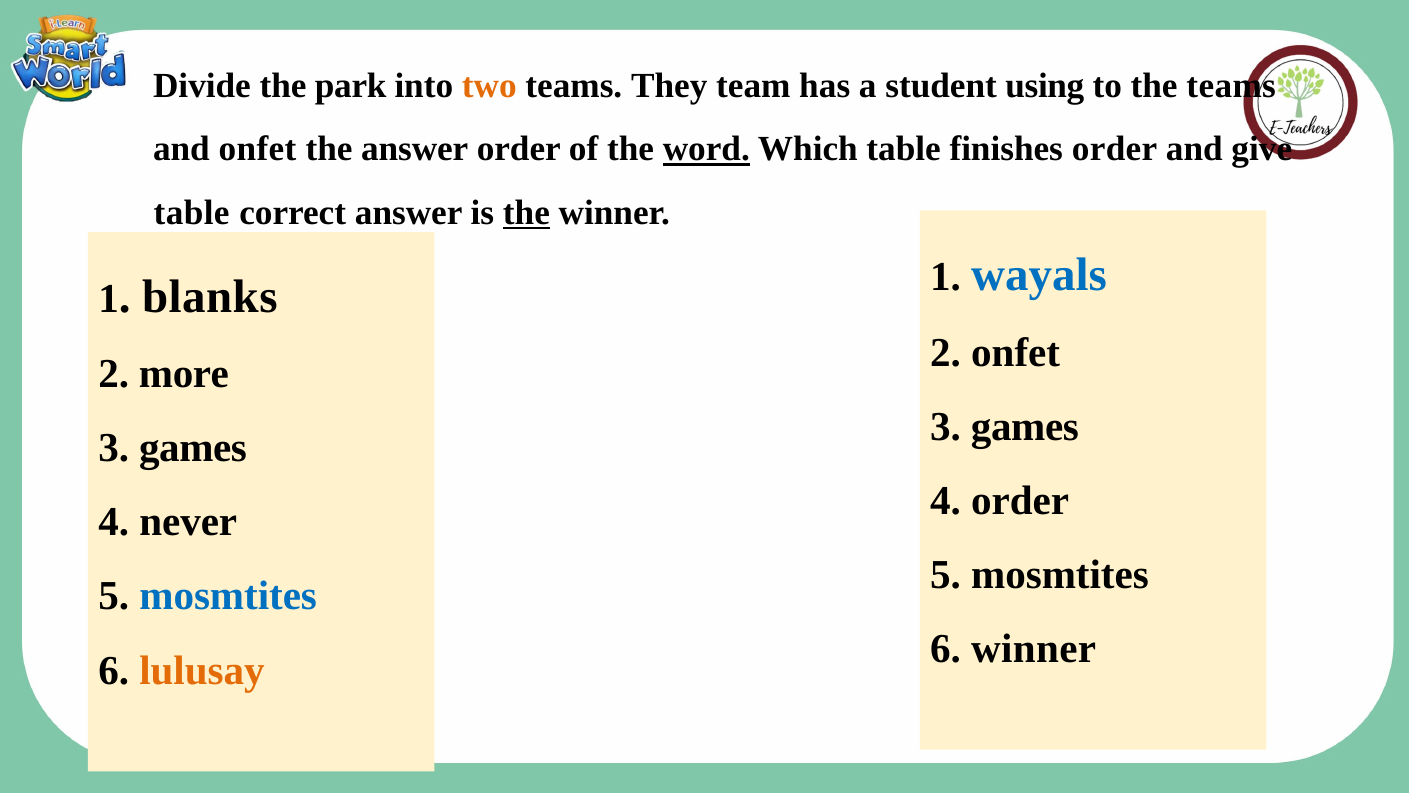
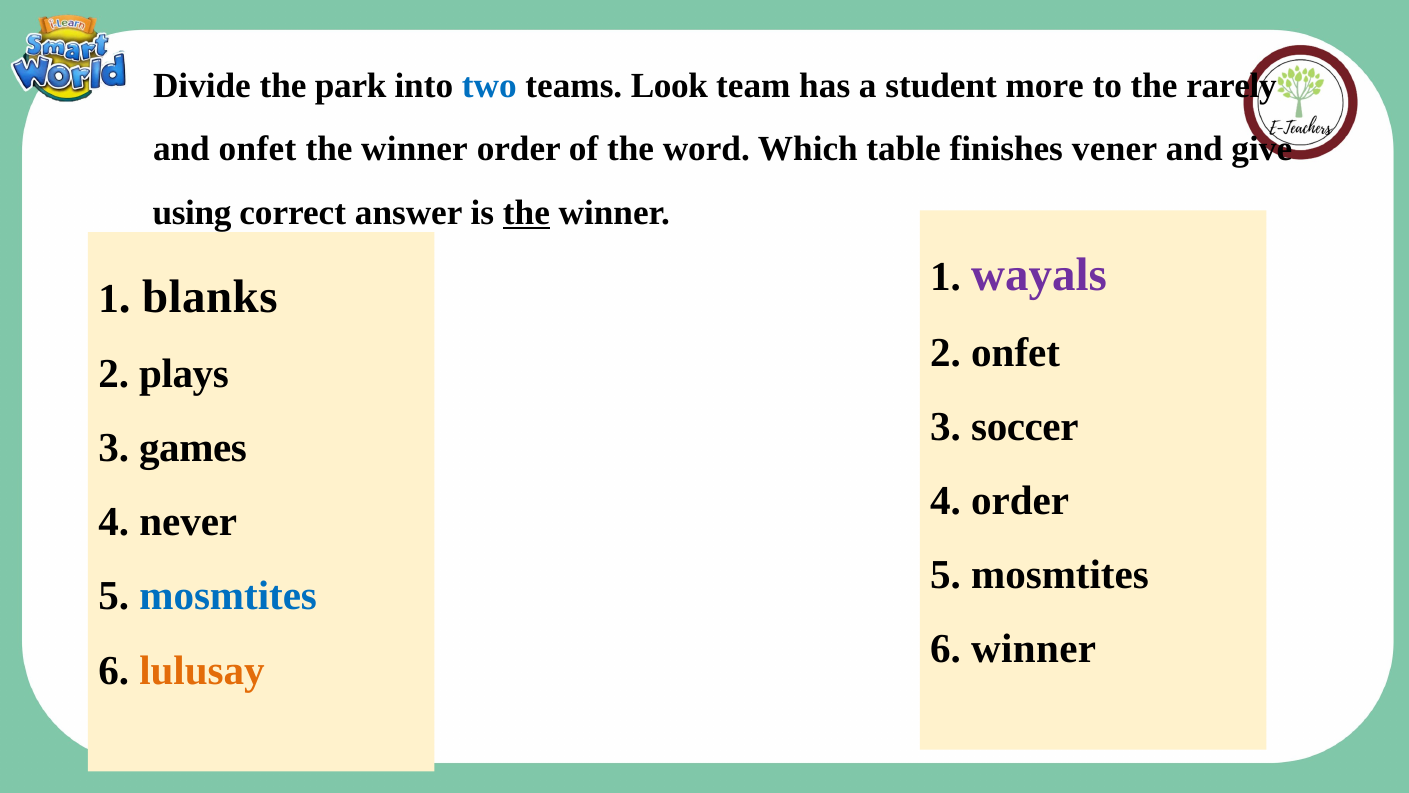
two colour: orange -> blue (489, 86)
They: They -> Look (669, 86)
using: using -> more (1045, 86)
the teams: teams -> rarely (1232, 86)
answer: answer -> winner (415, 149)
word underline: present -> none (706, 149)
finishes order: order -> vener (1115, 149)
table: table -> using (192, 213)
wayals colour: blue -> purple (1039, 275)
more: more -> plays (184, 374)
games: games -> soccer (1025, 426)
